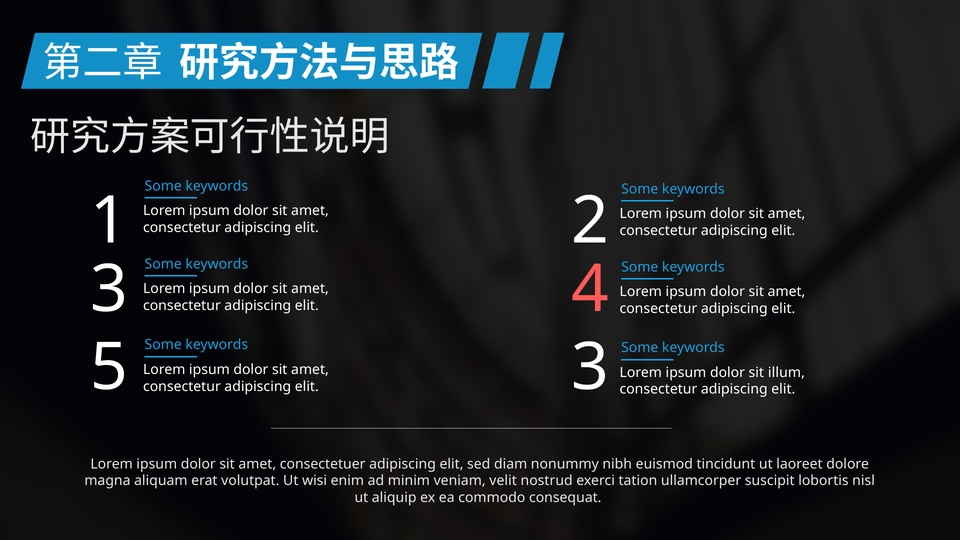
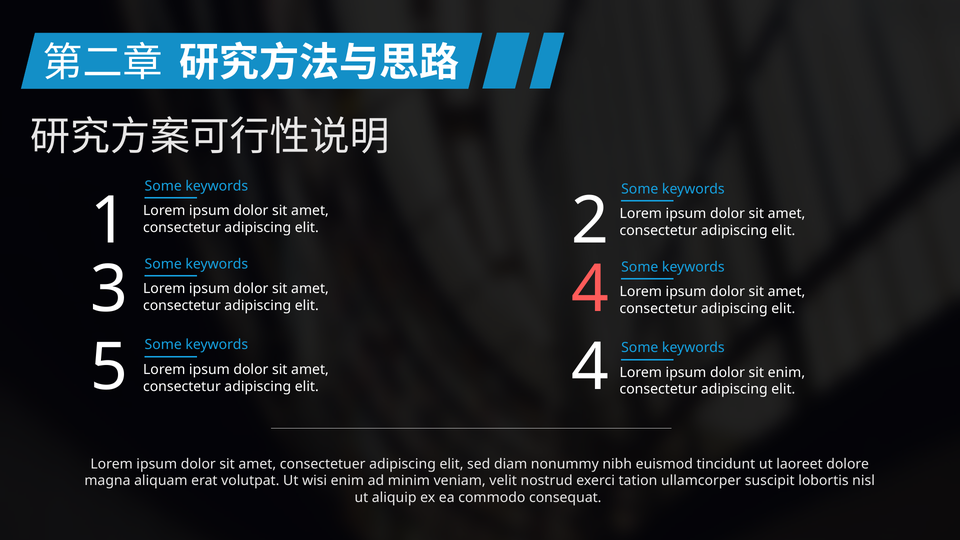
5 3: 3 -> 4 (590, 368)
sit illum: illum -> enim (786, 372)
